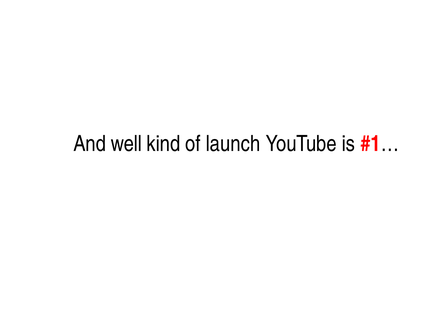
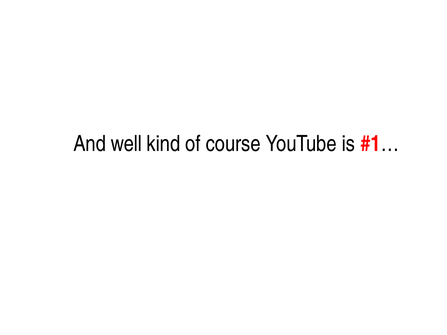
launch: launch -> course (233, 144)
